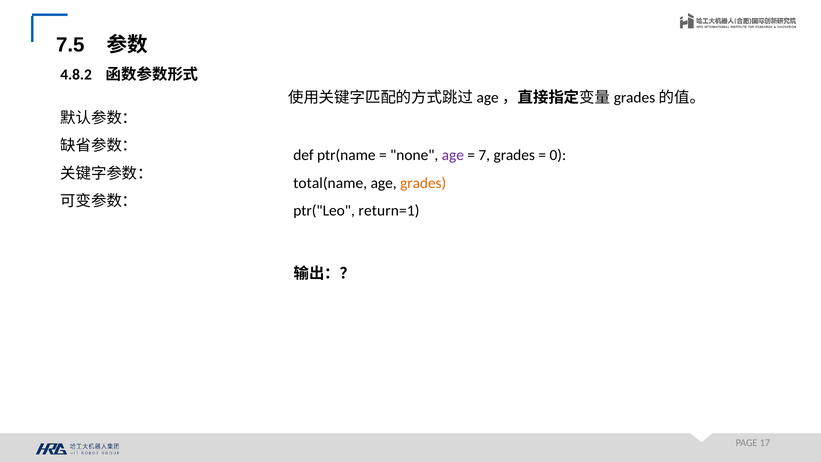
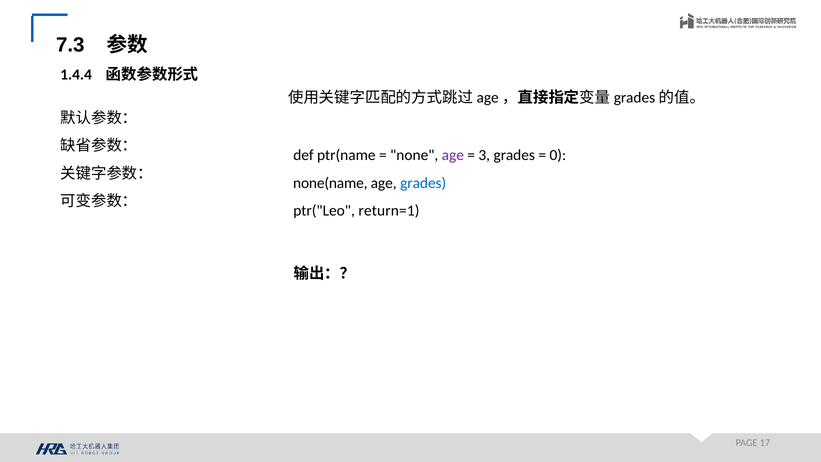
7.5: 7.5 -> 7.3 (70, 45)
4.8.2: 4.8.2 -> 1.4.4 (76, 75)
7: 7 -> 3 (484, 155)
total(name: total(name -> none(name (330, 183)
grades colour: orange -> blue (423, 183)
